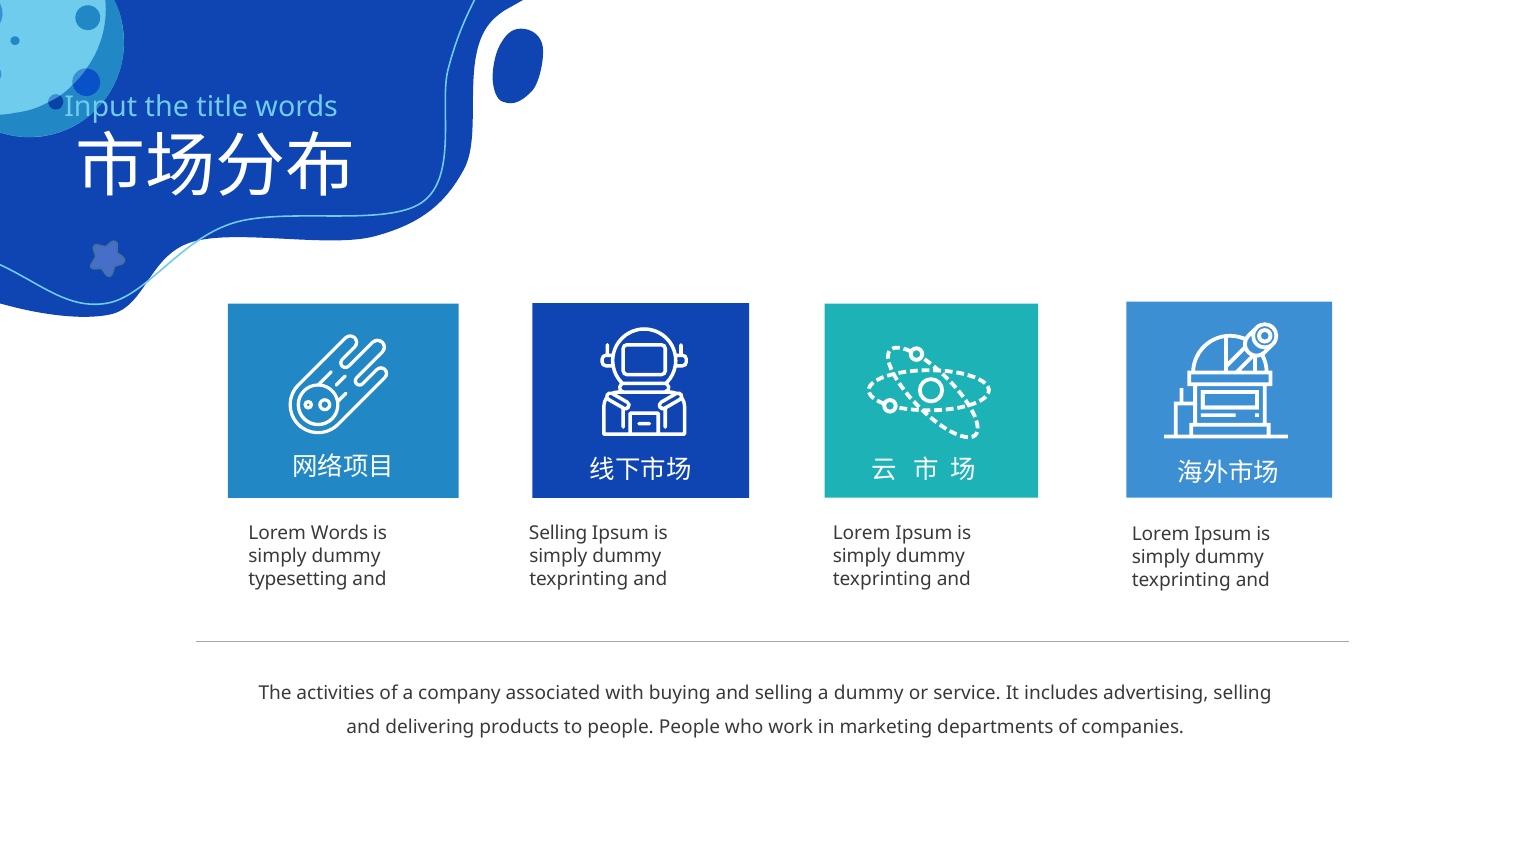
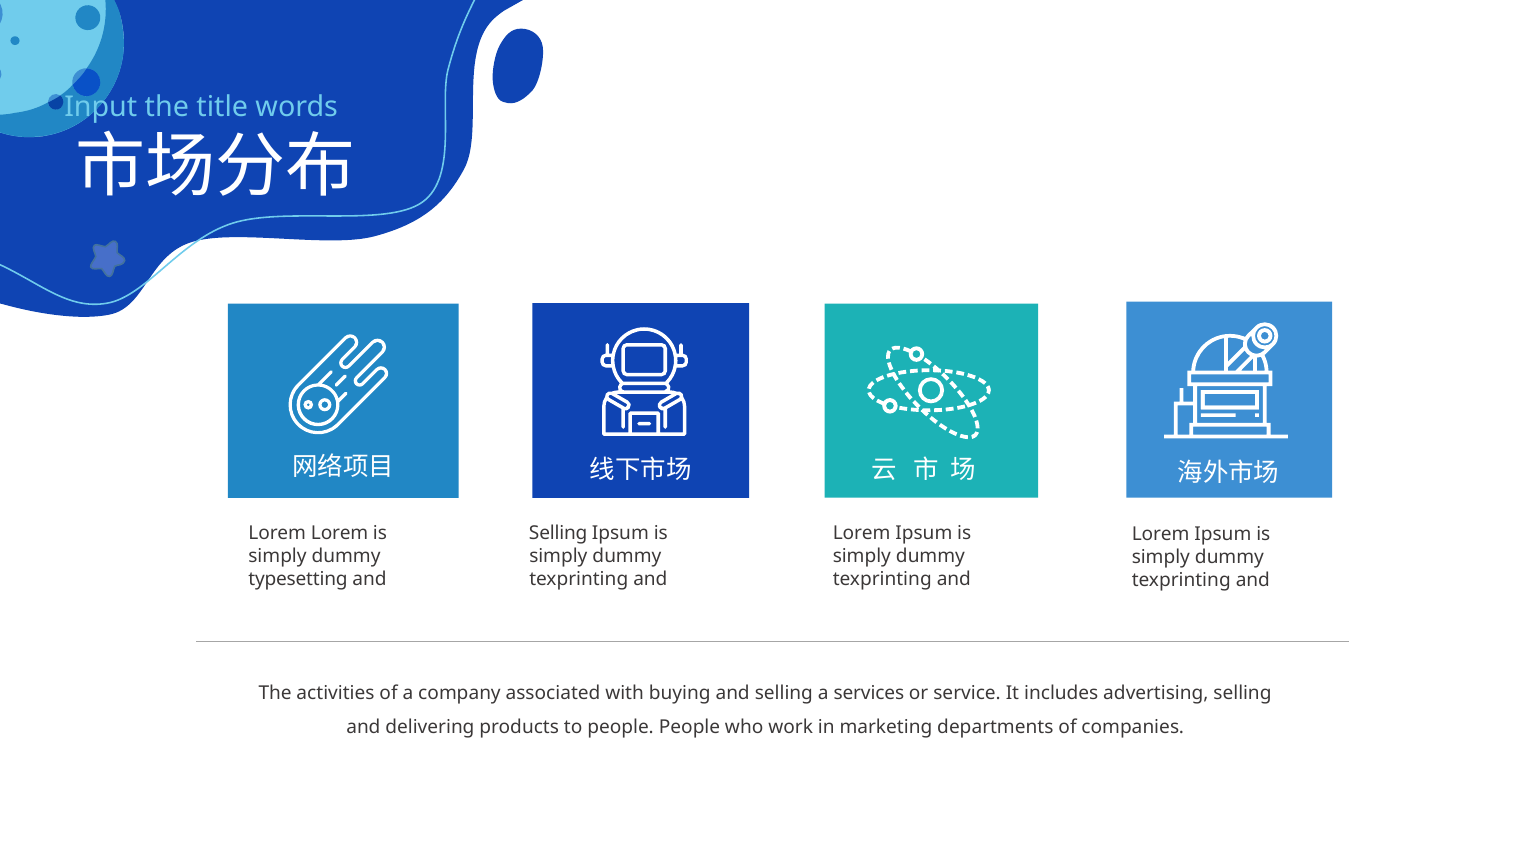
Lorem Words: Words -> Lorem (340, 534)
a dummy: dummy -> services (869, 693)
